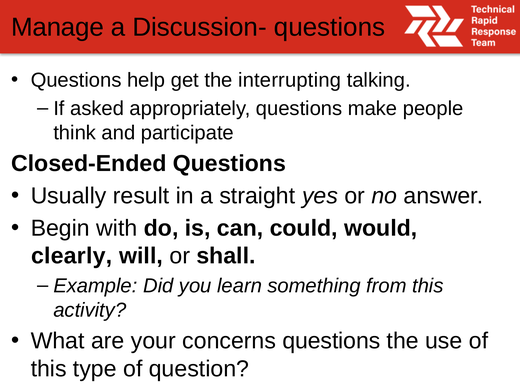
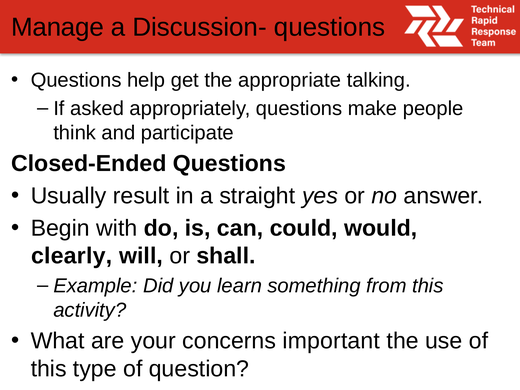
interrupting: interrupting -> appropriate (290, 80)
concerns questions: questions -> important (331, 341)
